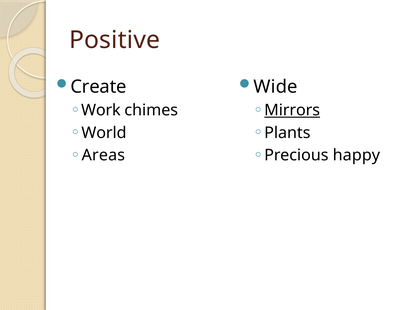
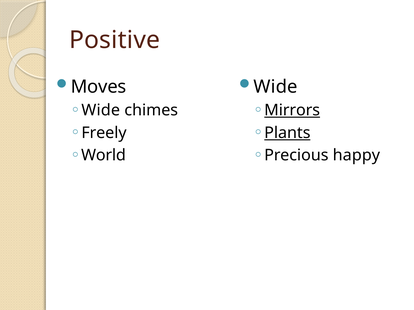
Create: Create -> Moves (99, 87)
Work: Work -> Wide (101, 111)
World: World -> Freely (104, 133)
Plants underline: none -> present (287, 133)
Areas: Areas -> World (103, 156)
